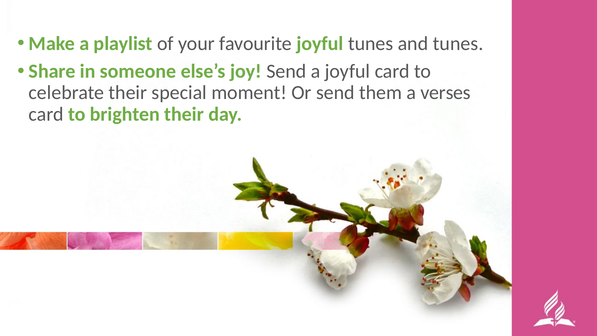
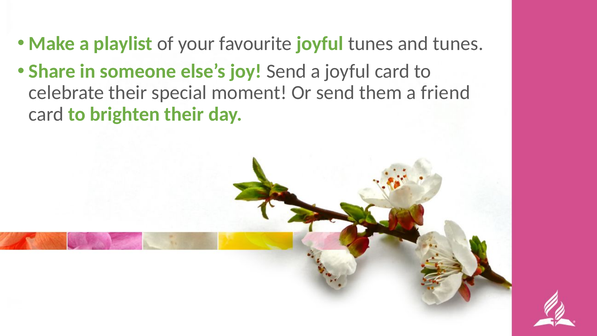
verses: verses -> friend (445, 93)
